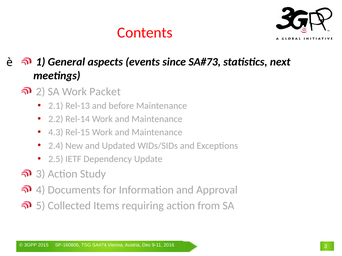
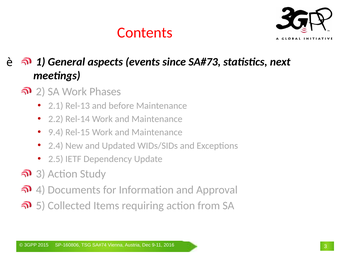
Packet: Packet -> Phases (105, 92)
4.3: 4.3 -> 9.4 (56, 133)
